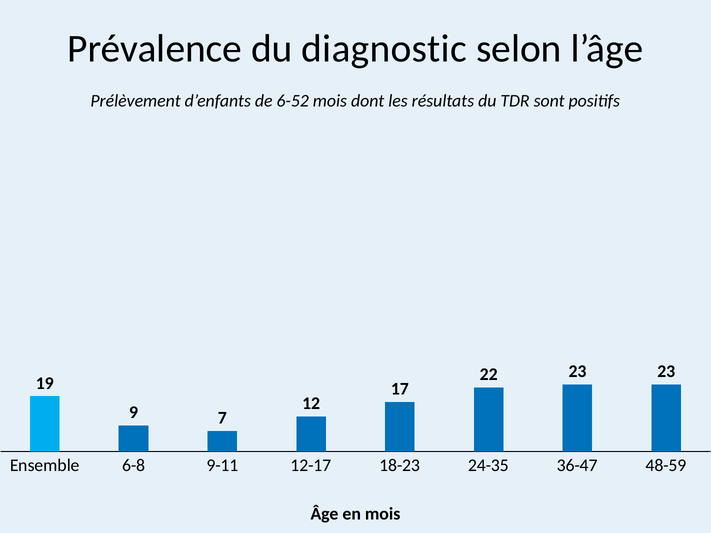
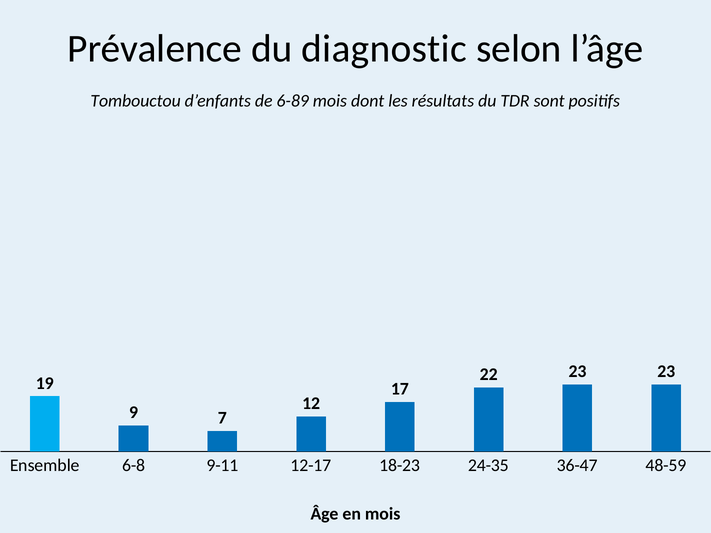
Prélèvement: Prélèvement -> Tombouctou (136, 101)
6-52: 6-52 -> 6-89 (293, 101)
